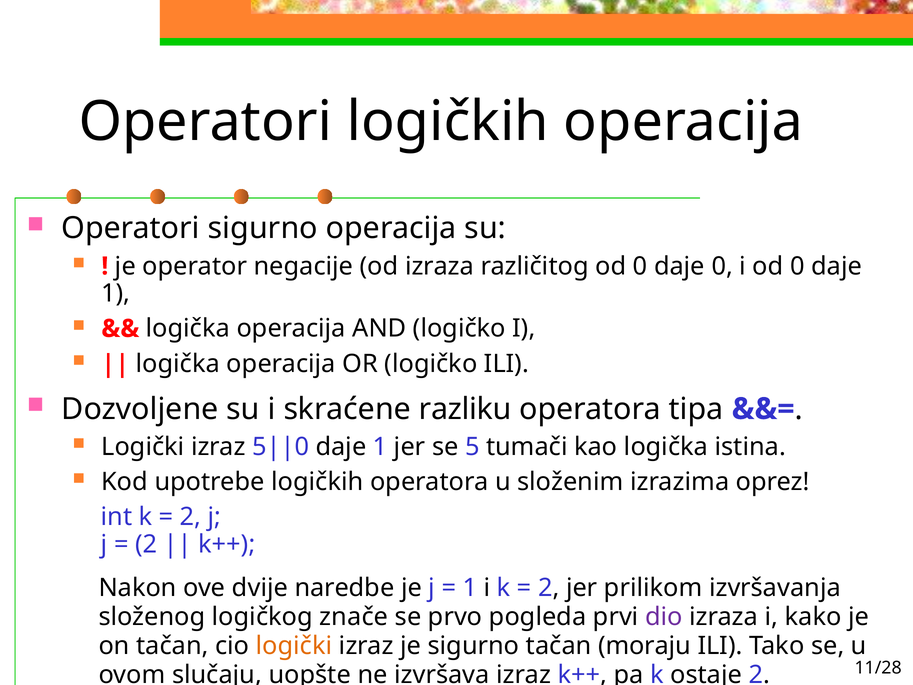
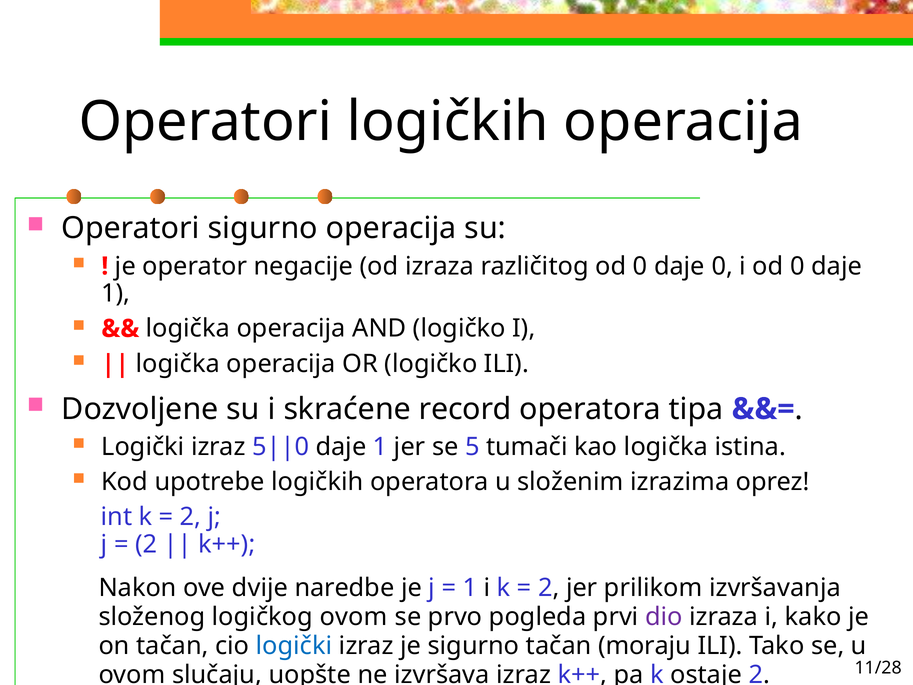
razliku: razliku -> record (465, 409)
logičkog znače: znače -> ovom (354, 617)
logički colour: orange -> blue (294, 646)
